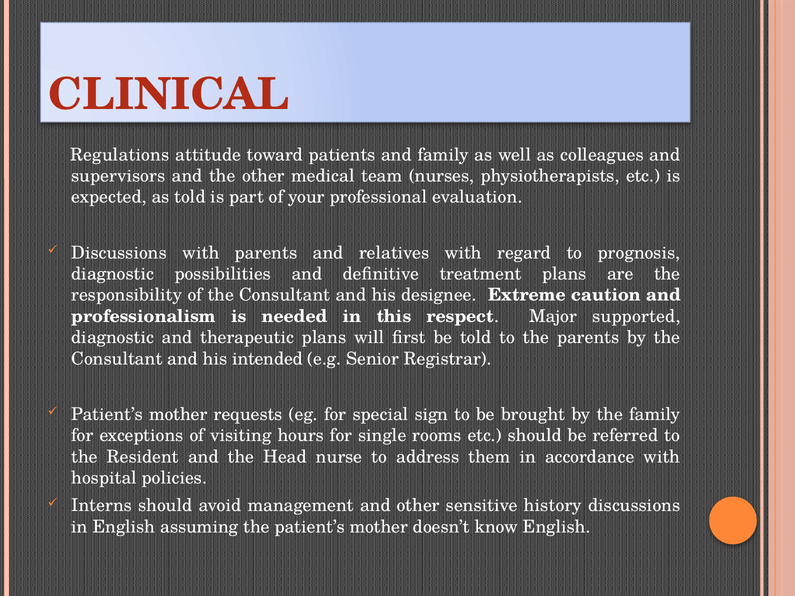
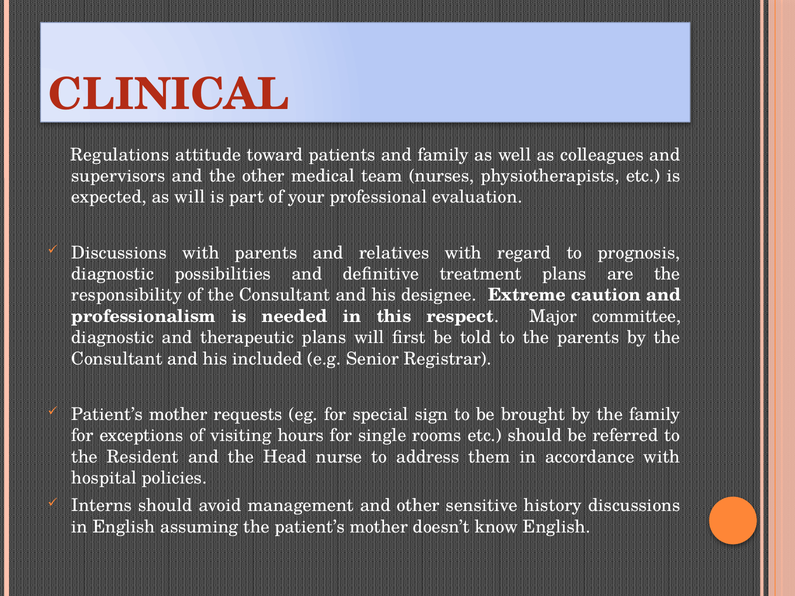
as told: told -> will (190, 197)
supported: supported -> committee (637, 316)
intended: intended -> included (267, 359)
